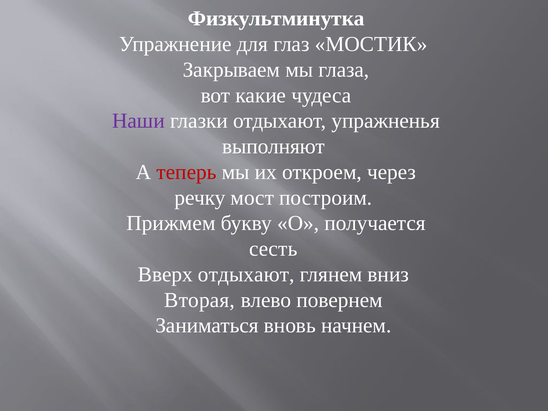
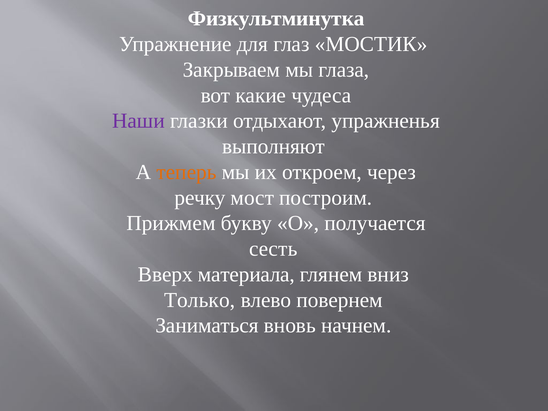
теперь colour: red -> orange (187, 172)
Вверх отдыхают: отдыхают -> материала (246, 274)
Вторая: Вторая -> Только (200, 300)
